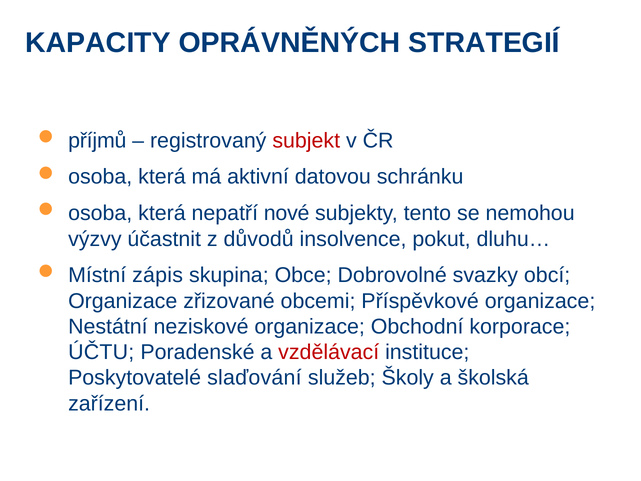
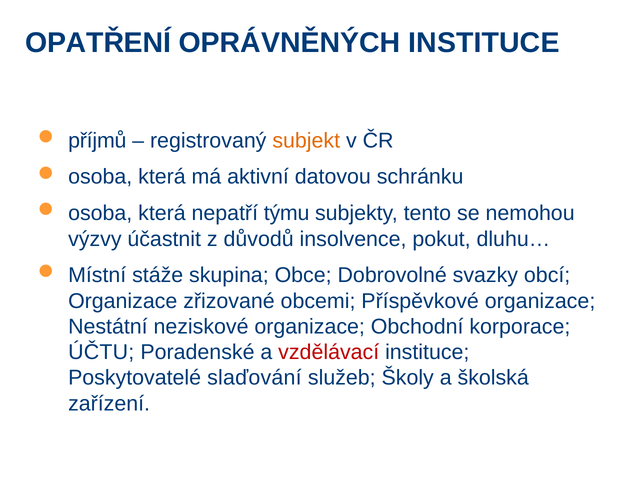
KAPACITY: KAPACITY -> OPATŘENÍ (98, 43)
OPRÁVNĚNÝCH STRATEGIÍ: STRATEGIÍ -> INSTITUCE (484, 43)
subjekt colour: red -> orange (306, 141)
nové: nové -> týmu (287, 213)
zápis: zápis -> stáže (158, 275)
